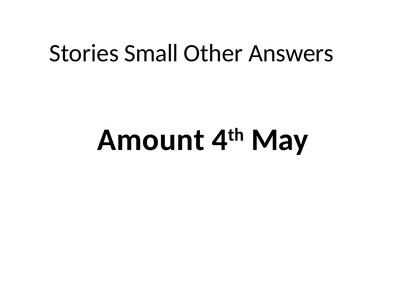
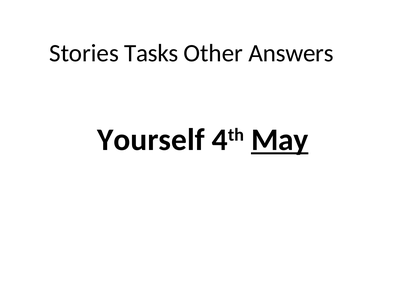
Small: Small -> Tasks (151, 53)
Amount: Amount -> Yourself (151, 140)
May underline: none -> present (280, 140)
